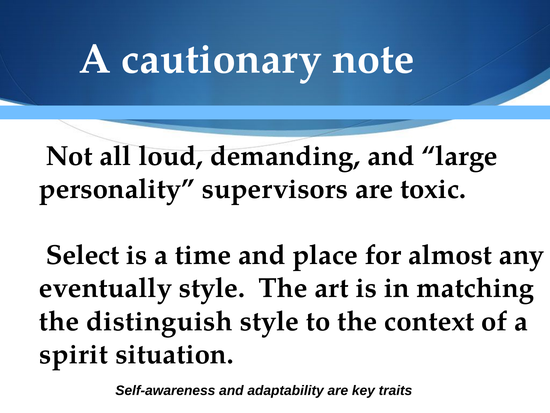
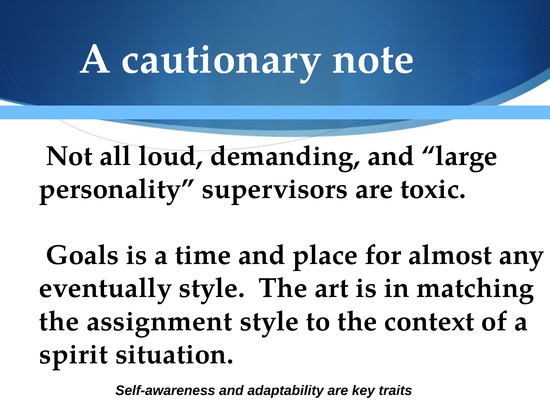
Select: Select -> Goals (82, 255)
distinguish: distinguish -> assignment (159, 321)
